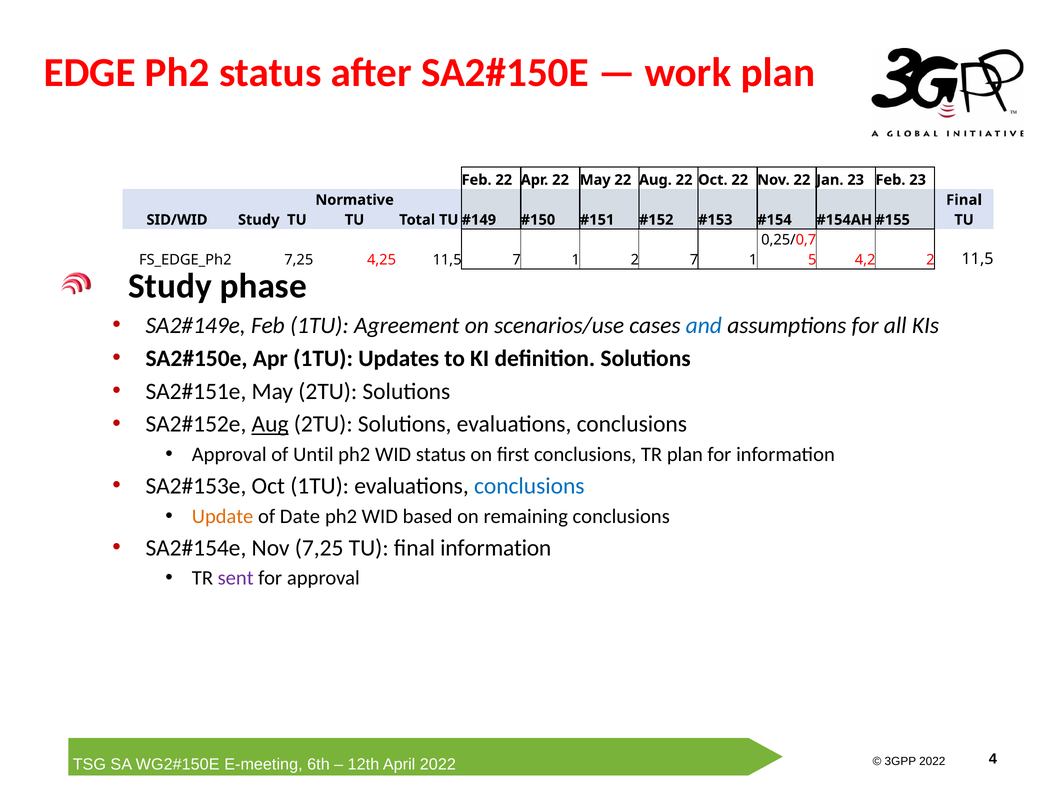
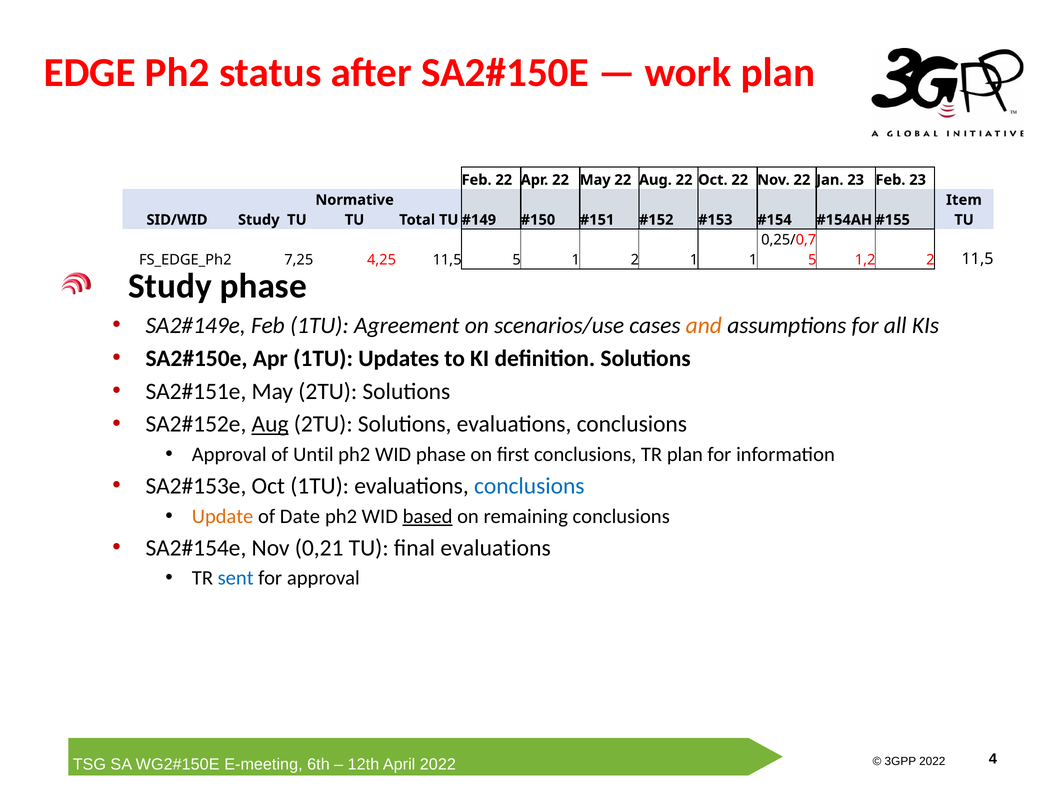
Final: Final -> Item (964, 200)
11,5 7: 7 -> 5 (517, 260)
2 7: 7 -> 1 (694, 260)
4,2: 4,2 -> 1,2 (865, 260)
and colour: blue -> orange (704, 326)
WID status: status -> phase (441, 455)
based underline: none -> present (428, 517)
Nov 7,25: 7,25 -> 0,21 (319, 548)
final information: information -> evaluations (496, 548)
sent colour: purple -> blue (236, 578)
